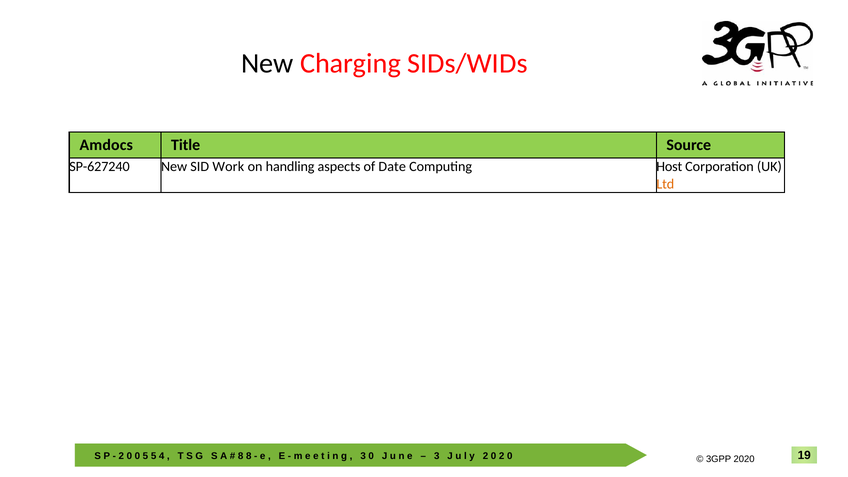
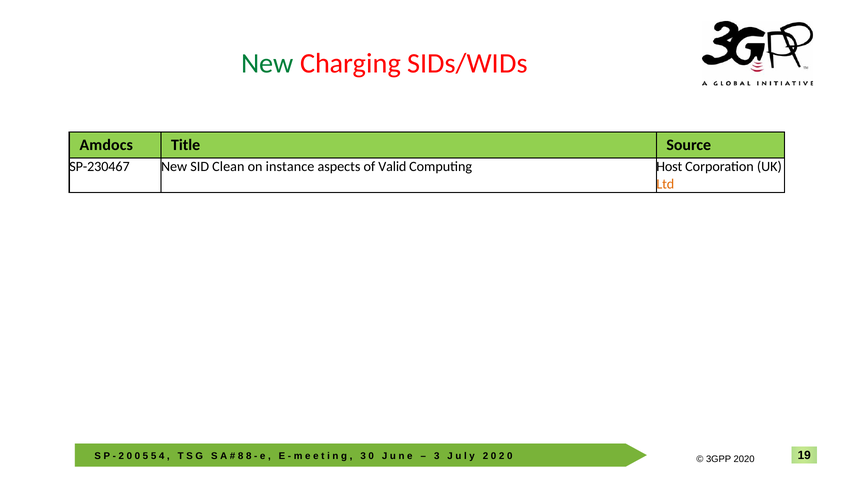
New colour: black -> green (267, 63)
SP-627240: SP-627240 -> SP-230467 (99, 167)
Work: Work -> Clean (228, 167)
handling: handling -> instance (290, 167)
Date: Date -> Valid (392, 167)
